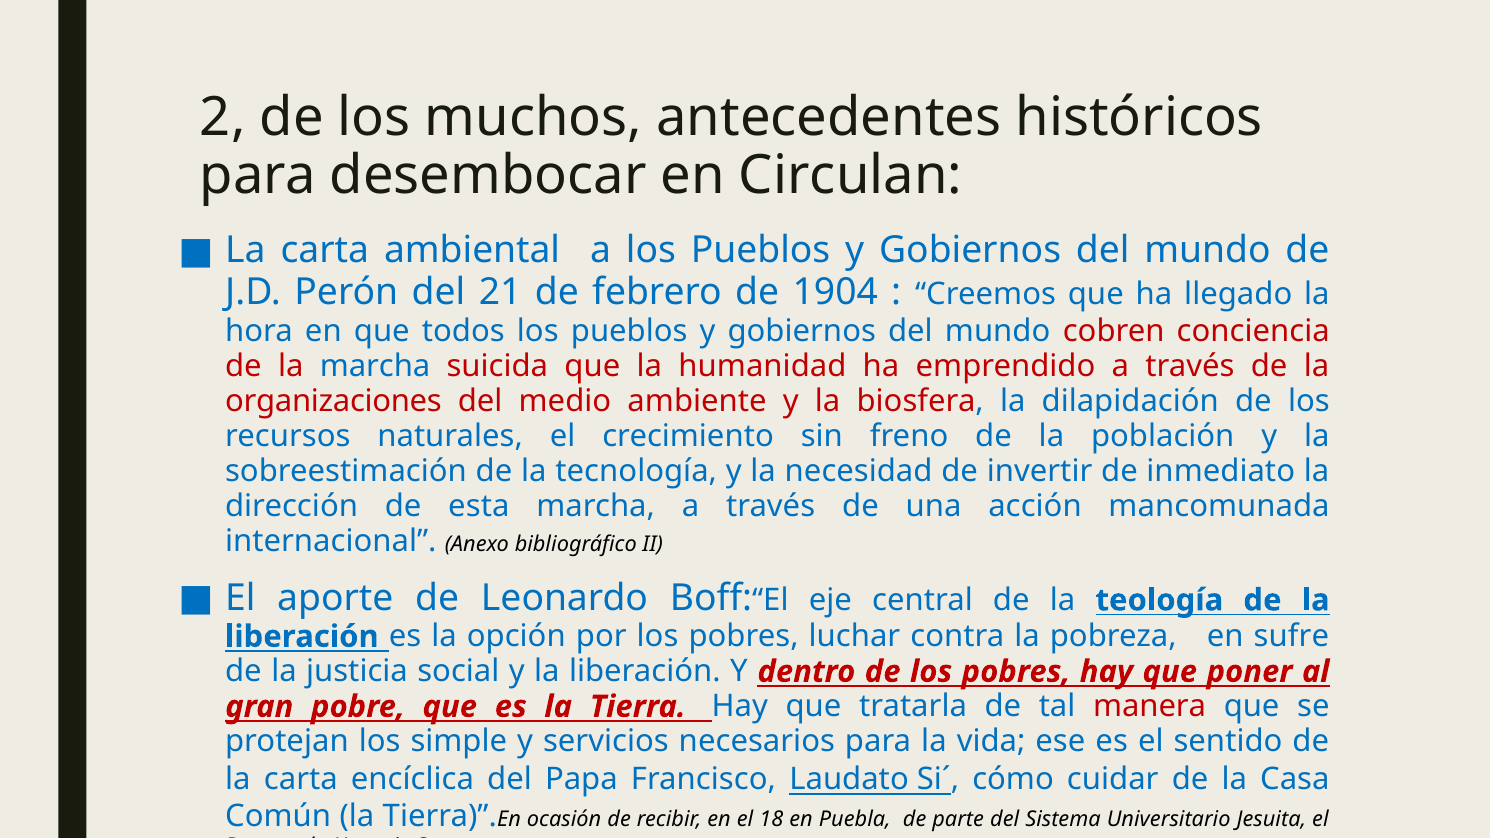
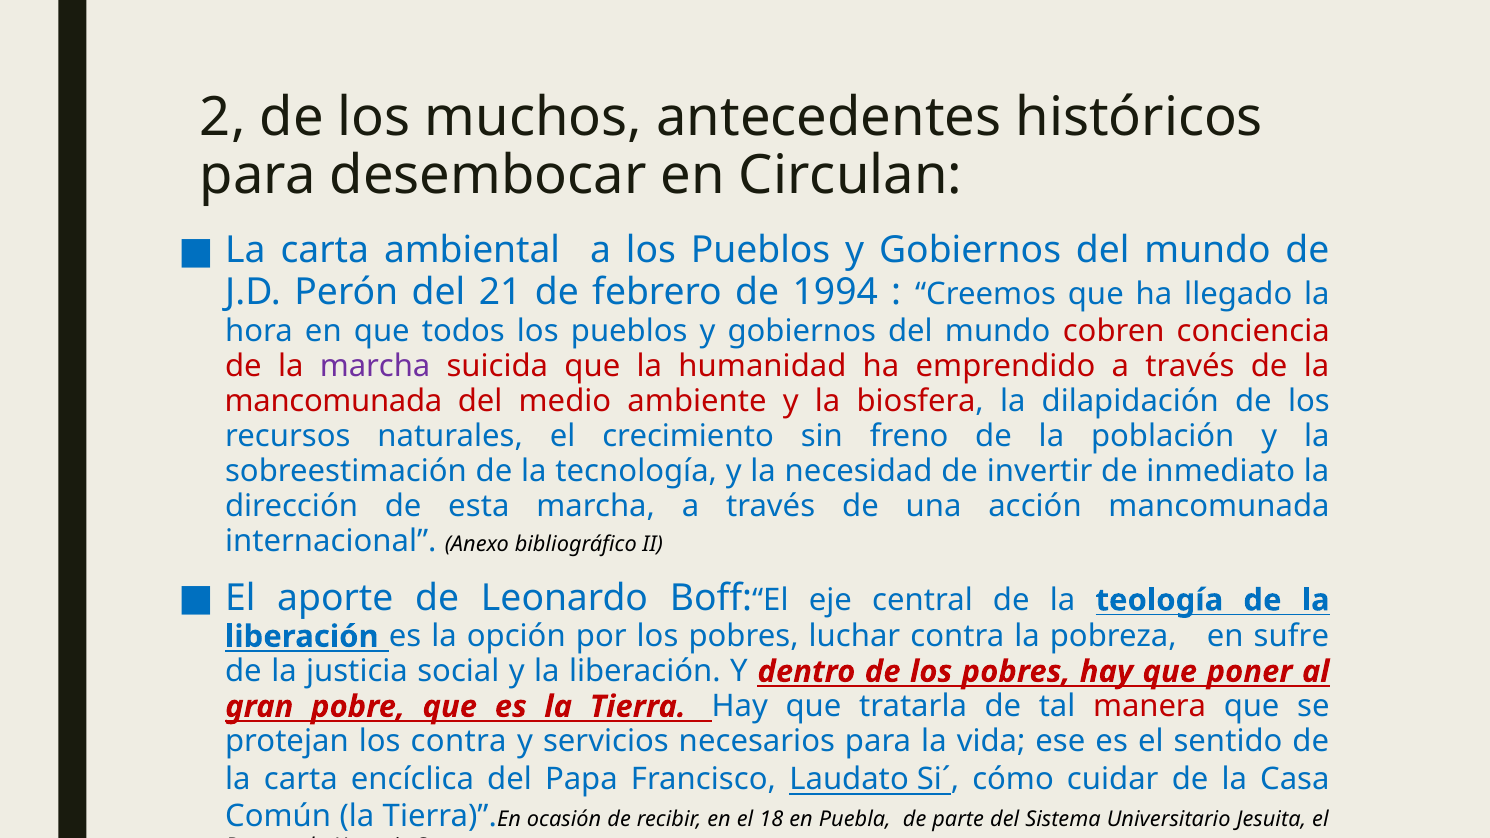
1904: 1904 -> 1994 (835, 292)
marcha colour: blue -> purple (375, 366)
organizaciones: organizaciones -> mancomunada (333, 401)
los simple: simple -> contra (459, 742)
